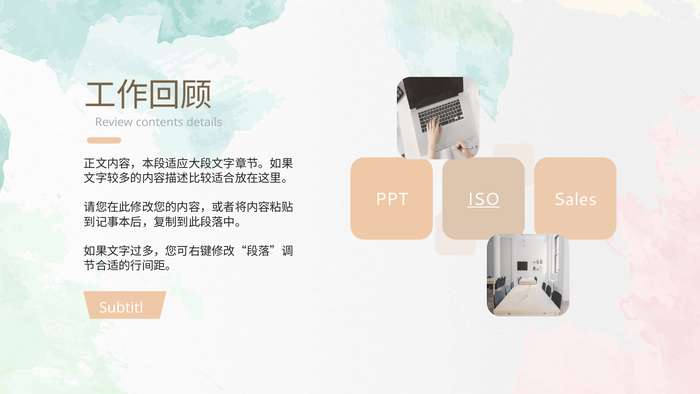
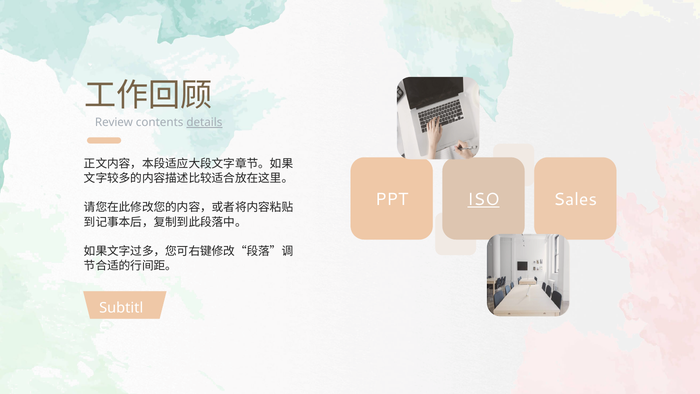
details underline: none -> present (204, 122)
